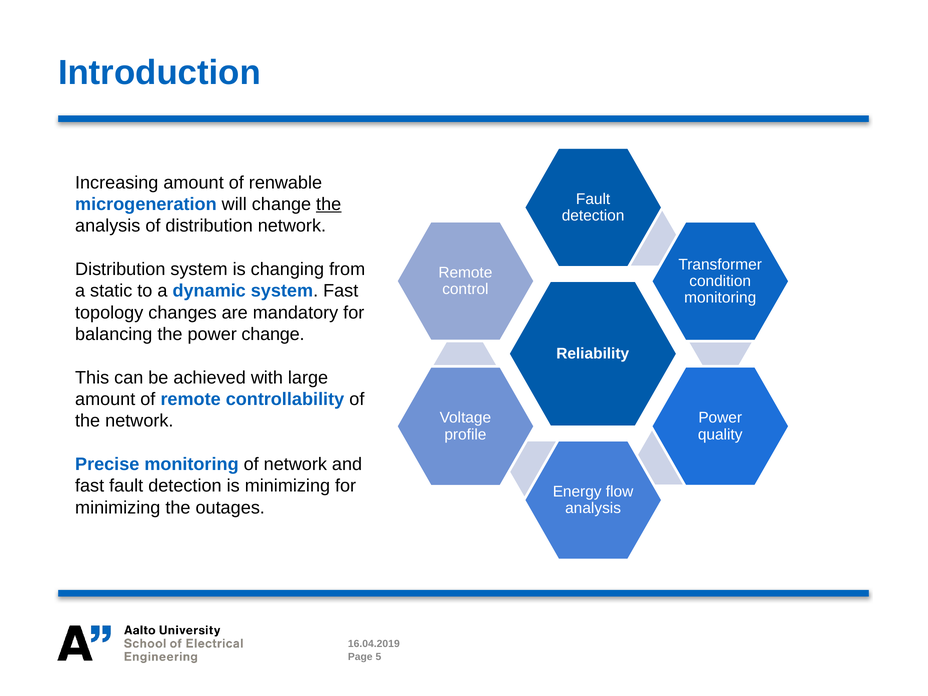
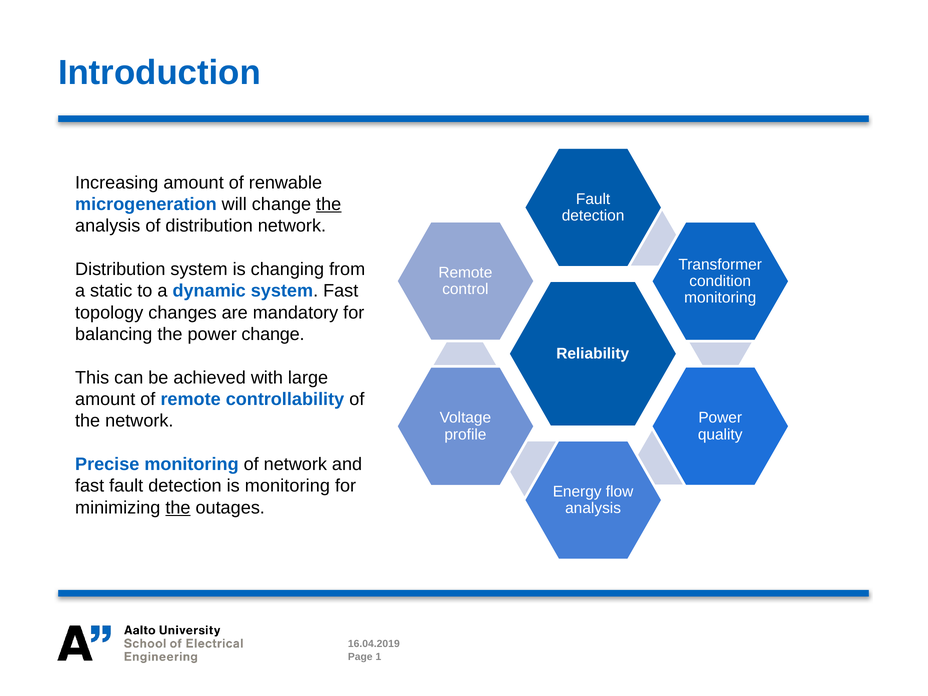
is minimizing: minimizing -> monitoring (287, 486)
the underline: none -> present (178, 508)
5: 5 -> 1 (378, 657)
